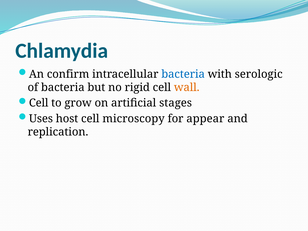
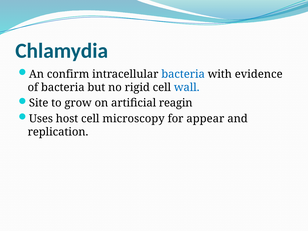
serologic: serologic -> evidence (259, 74)
wall colour: orange -> blue (187, 87)
Cell: Cell -> Site (39, 103)
stages: stages -> reagin (176, 103)
